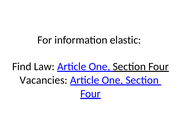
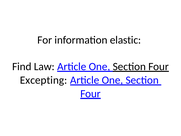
Vacancies: Vacancies -> Excepting (44, 80)
